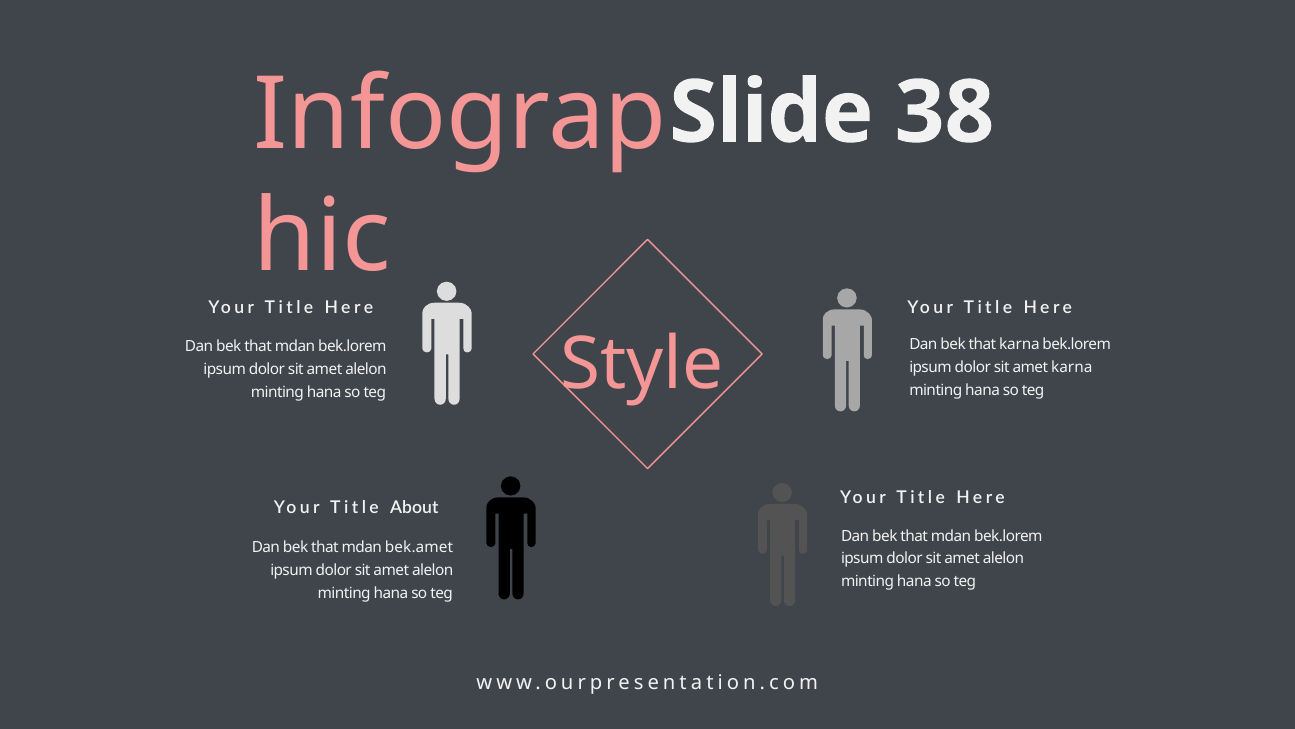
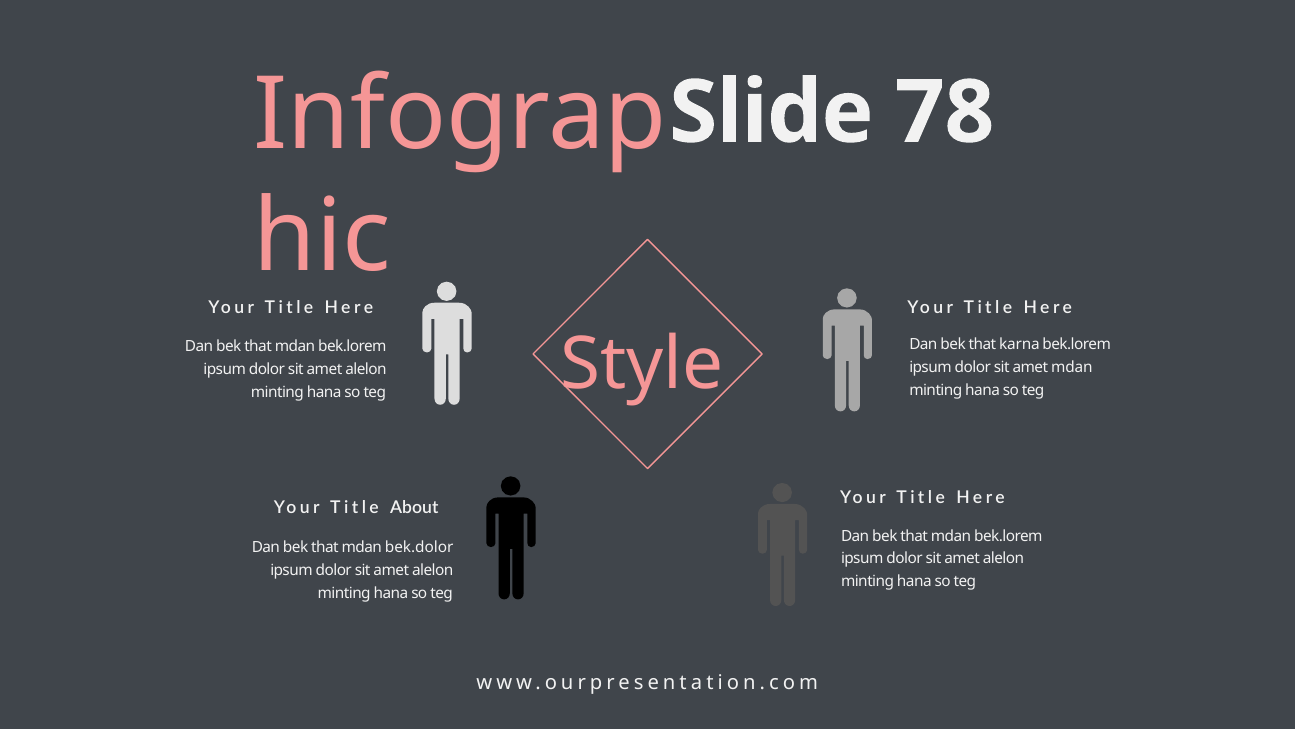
38: 38 -> 78 (945, 113)
amet karna: karna -> mdan (1072, 367)
bek.amet: bek.amet -> bek.dolor (419, 547)
